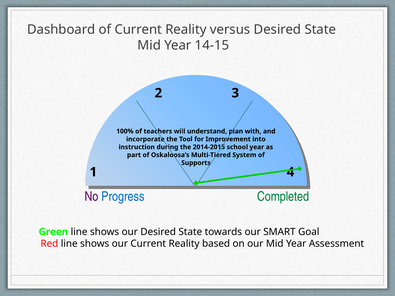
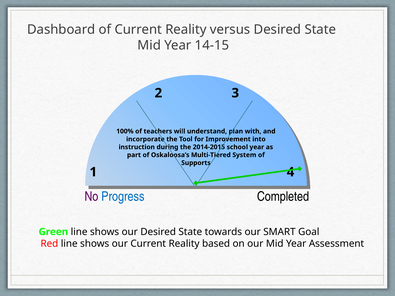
Completed colour: green -> black (283, 197)
